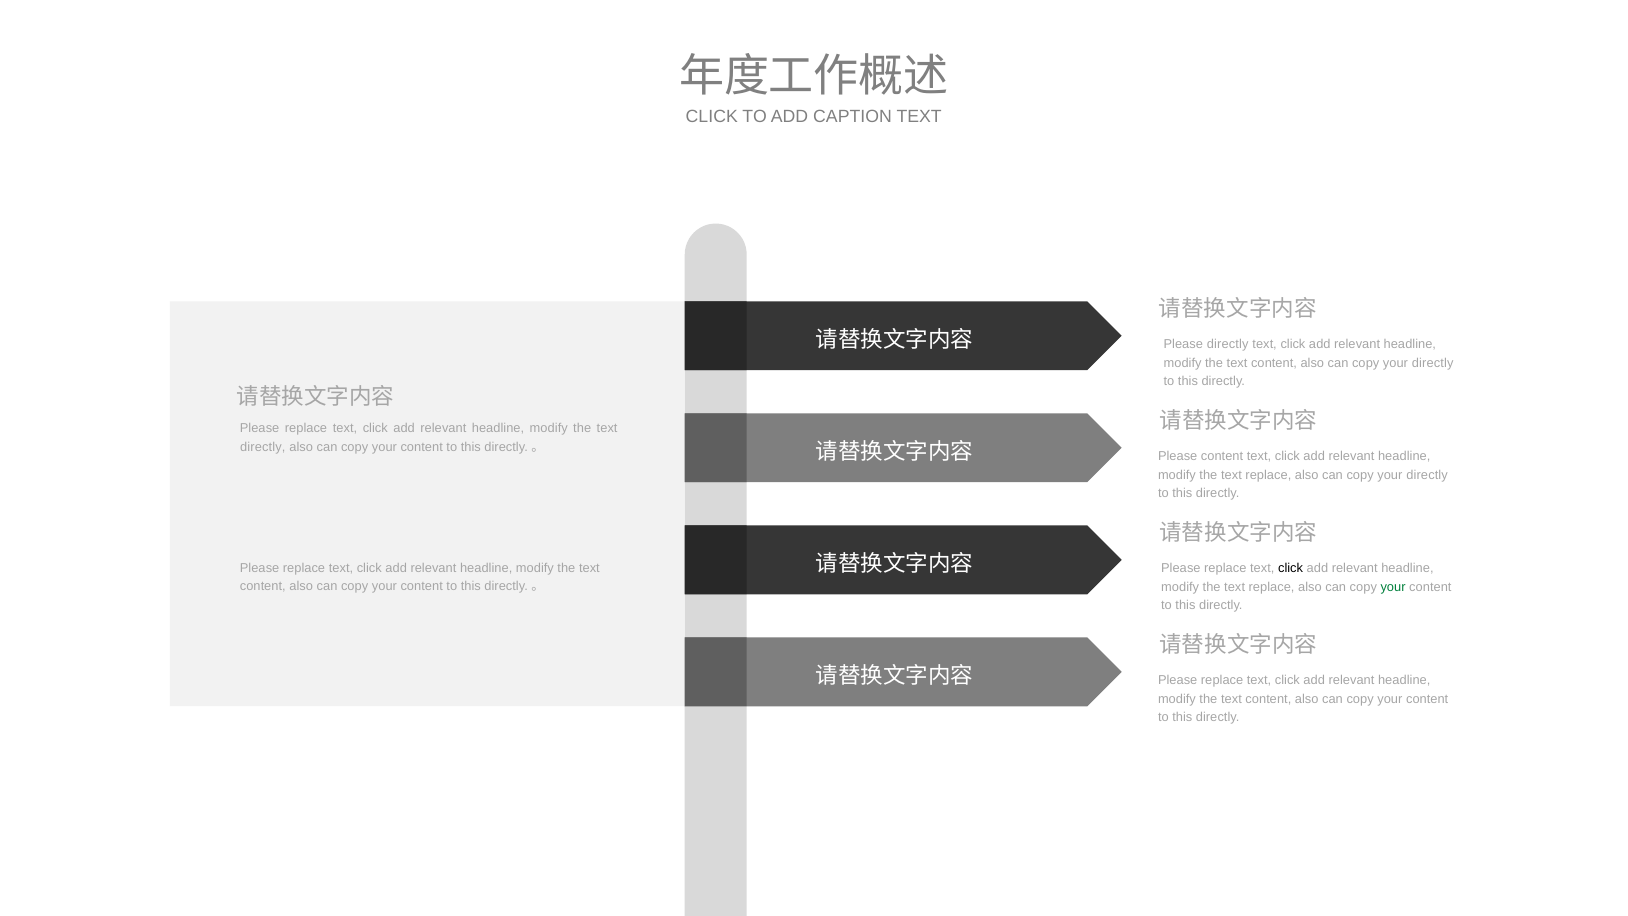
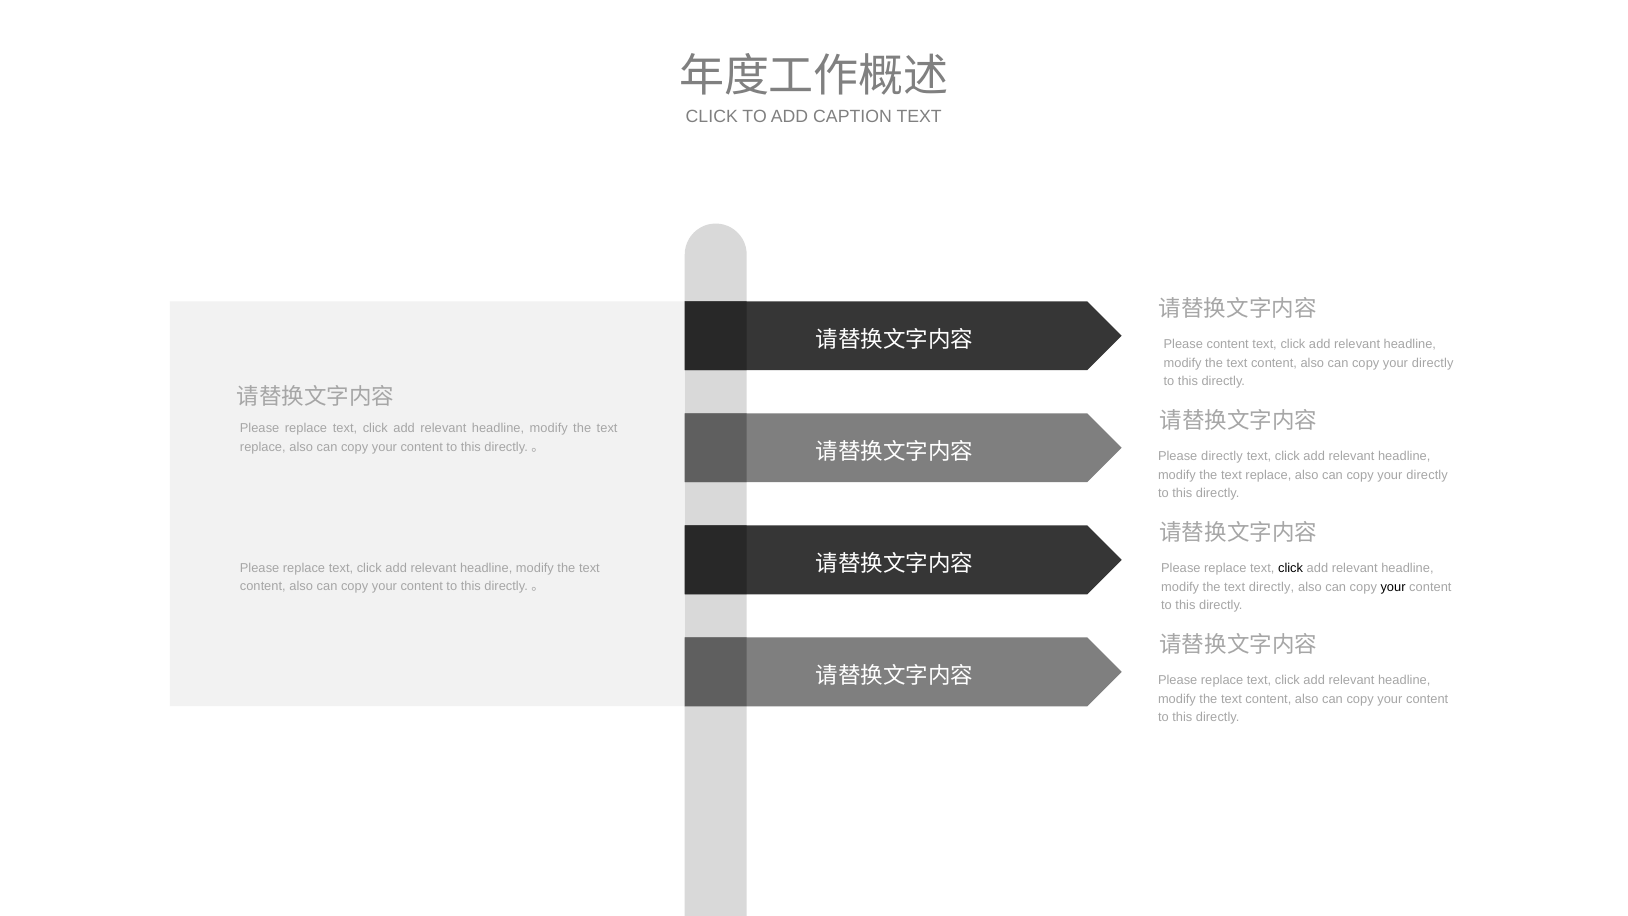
Please directly: directly -> content (1228, 344)
directly: directly -> replace (263, 447)
Please content: content -> directly (1222, 456)
replace: replace -> directly (1272, 587)
your colour: green -> black (1393, 587)
